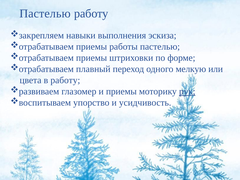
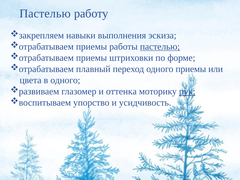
пастелью underline: none -> present (160, 47)
одного мелкую: мелкую -> приемы (191, 69)
в работу: работу -> одного (65, 80)
и приемы: приемы -> оттенка (121, 91)
